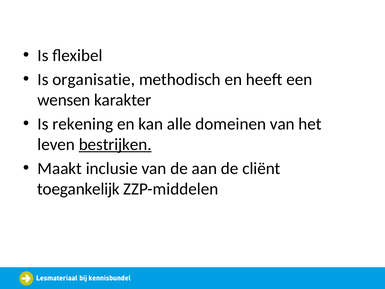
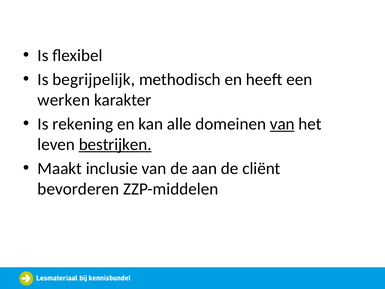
organisatie: organisatie -> begrijpelijk (94, 79)
wensen: wensen -> werken (64, 100)
van underline: none -> present (282, 124)
toegankelijk: toegankelijk -> bevorderen (78, 189)
